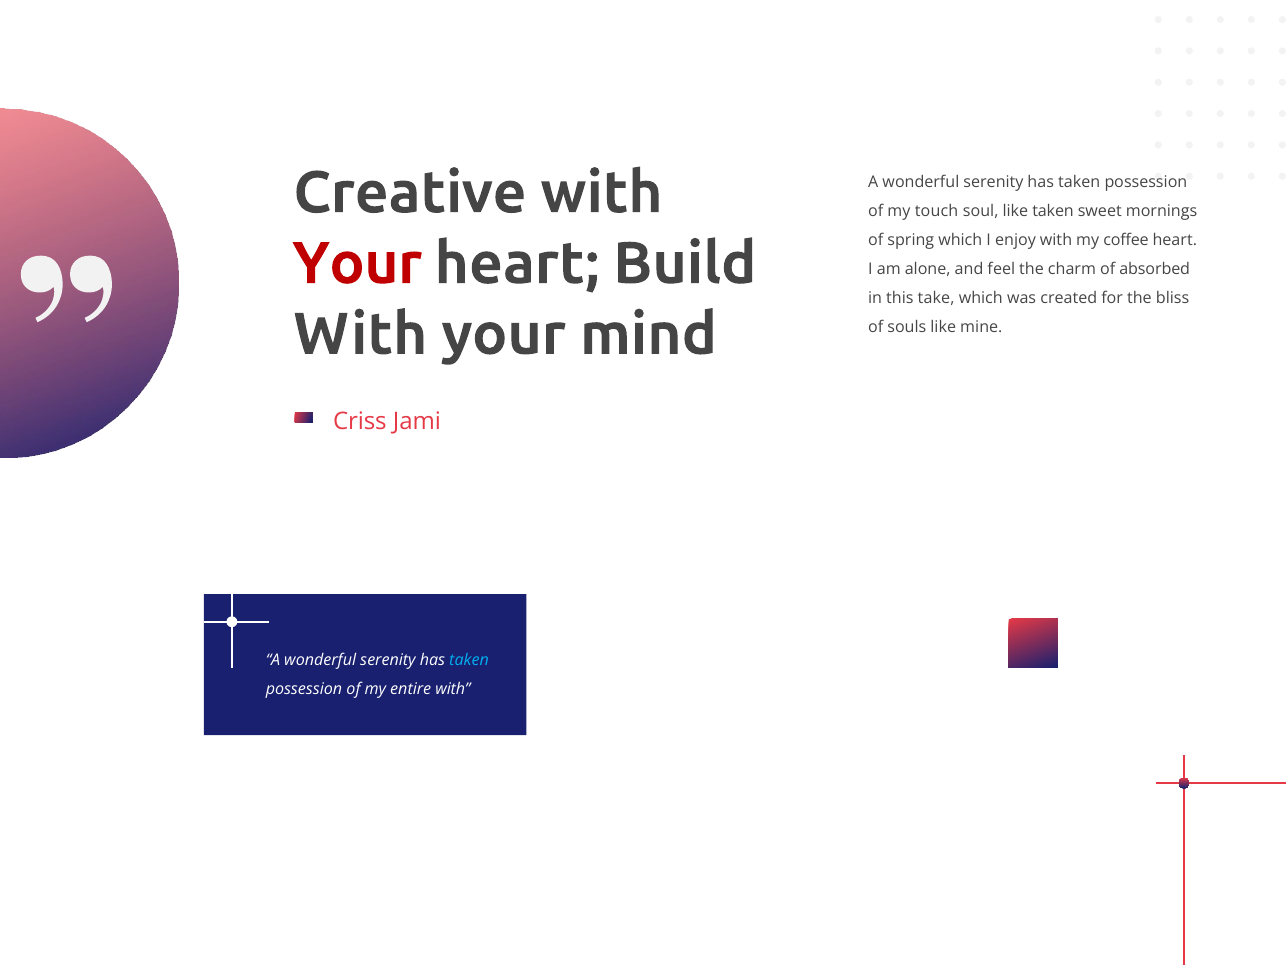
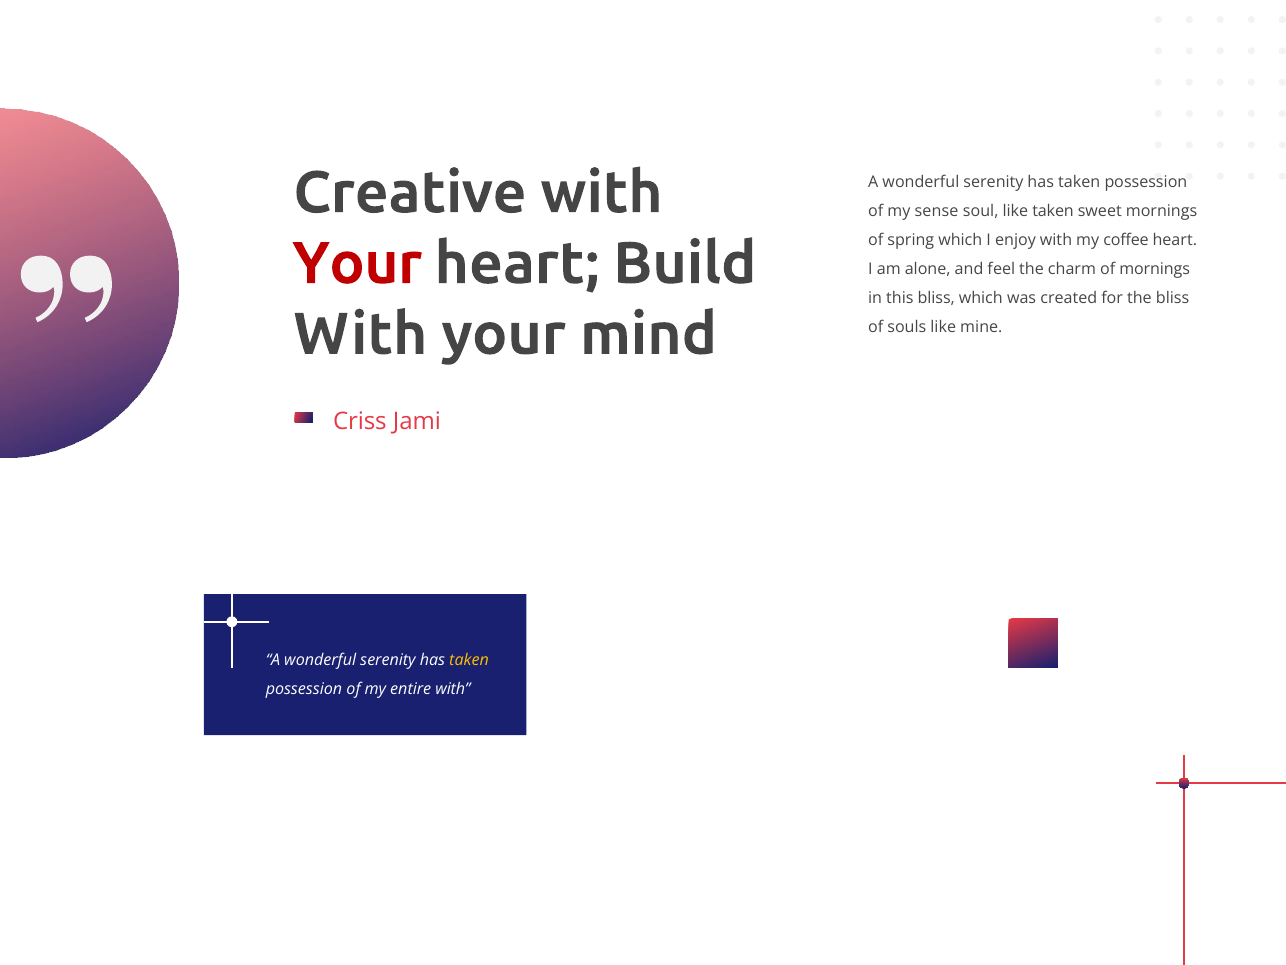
touch: touch -> sense (937, 211)
of absorbed: absorbed -> mornings (1155, 269)
this take: take -> bliss (936, 298)
taken colour: light blue -> yellow (469, 659)
